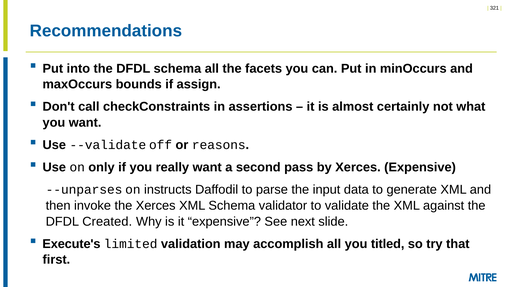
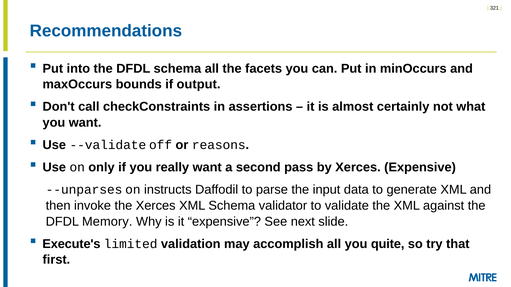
assign: assign -> output (199, 85)
Created: Created -> Memory (107, 222)
titled: titled -> quite (388, 244)
